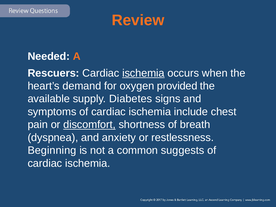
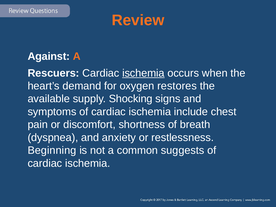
Needed: Needed -> Against (49, 56)
provided: provided -> restores (177, 86)
Diabetes: Diabetes -> Shocking (131, 99)
discomfort underline: present -> none (89, 125)
